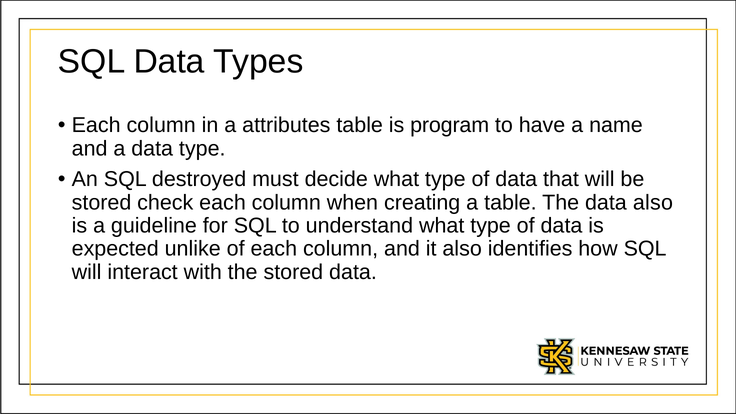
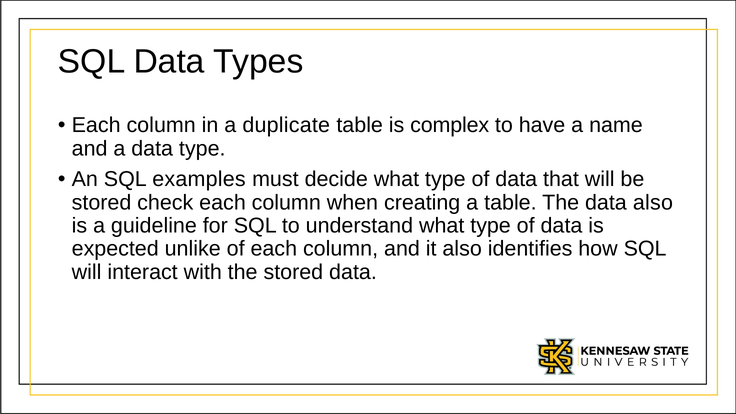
attributes: attributes -> duplicate (286, 125)
program: program -> complex (450, 125)
destroyed: destroyed -> examples (199, 179)
